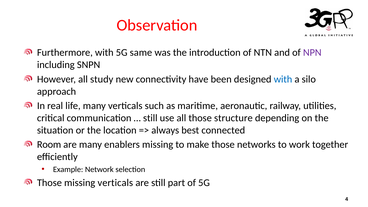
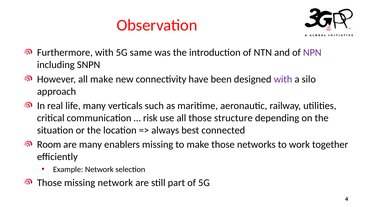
all study: study -> make (102, 79)
with colour: blue -> purple (283, 79)
still: still -> risk (150, 118)
missing verticals: verticals -> network (115, 183)
